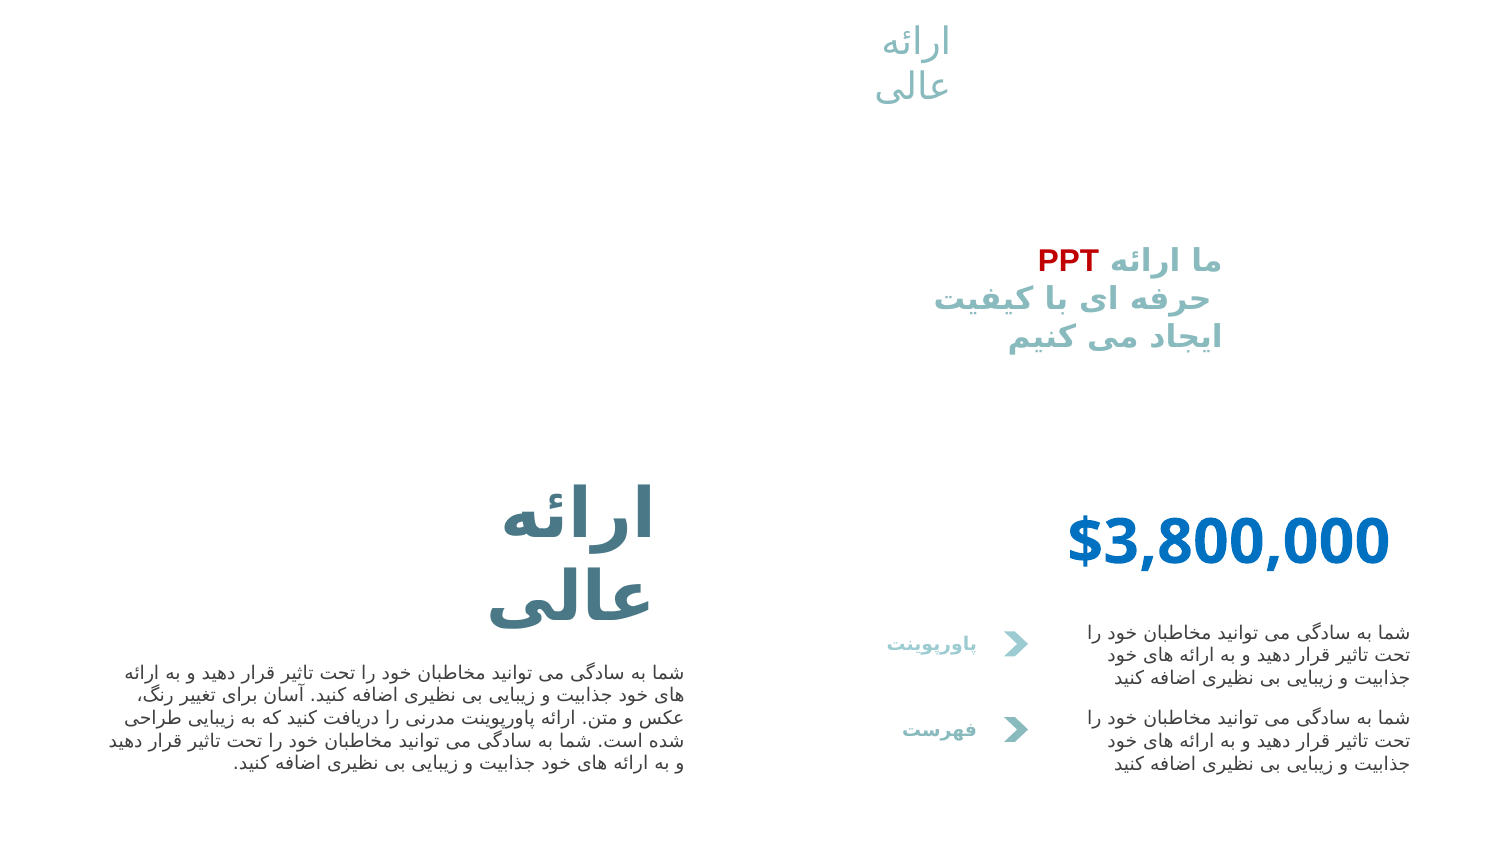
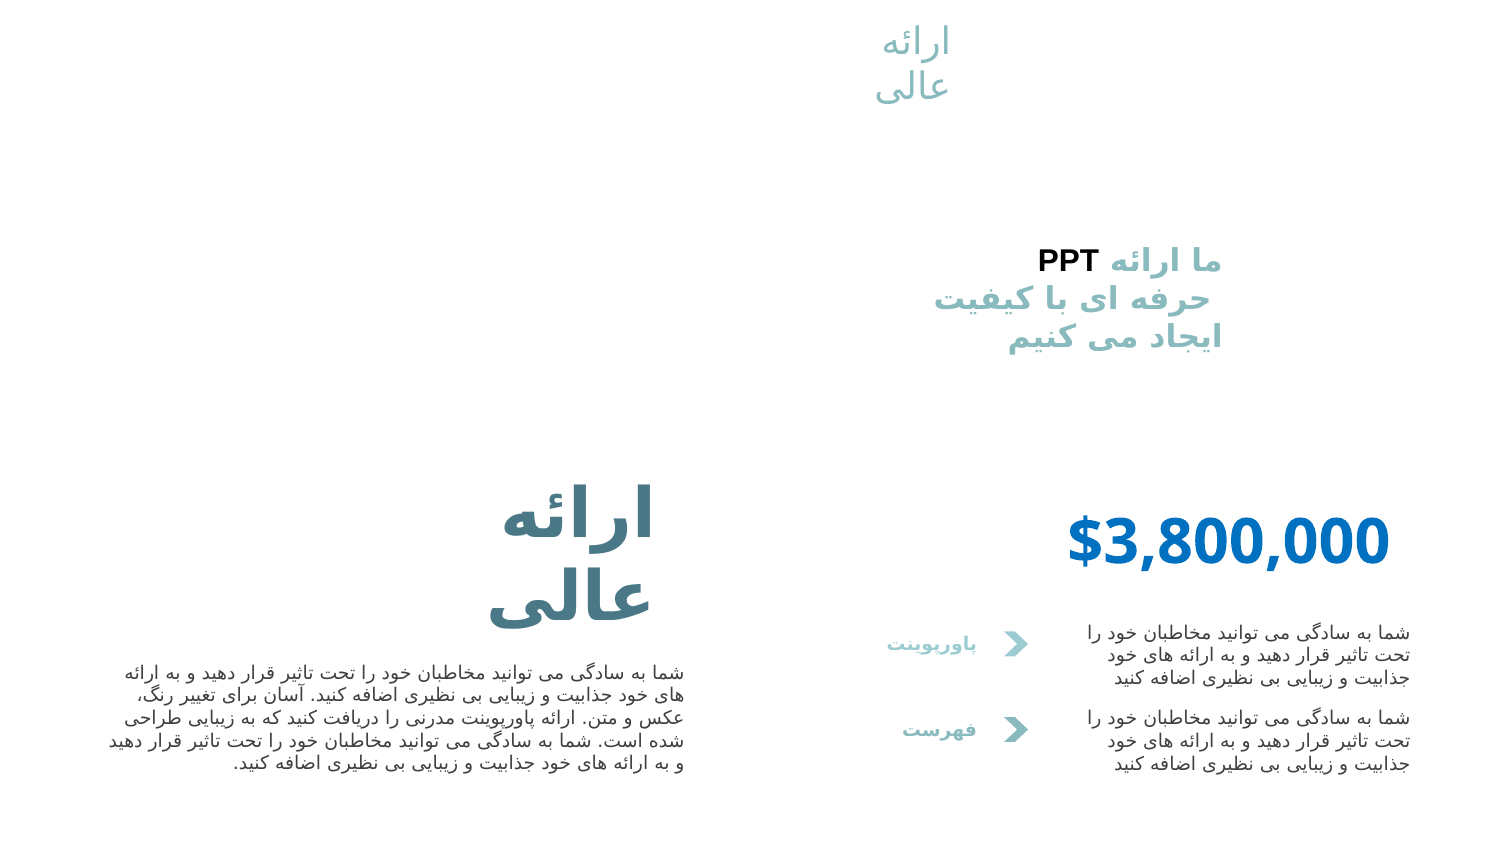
PPT colour: red -> black (1068, 261)
